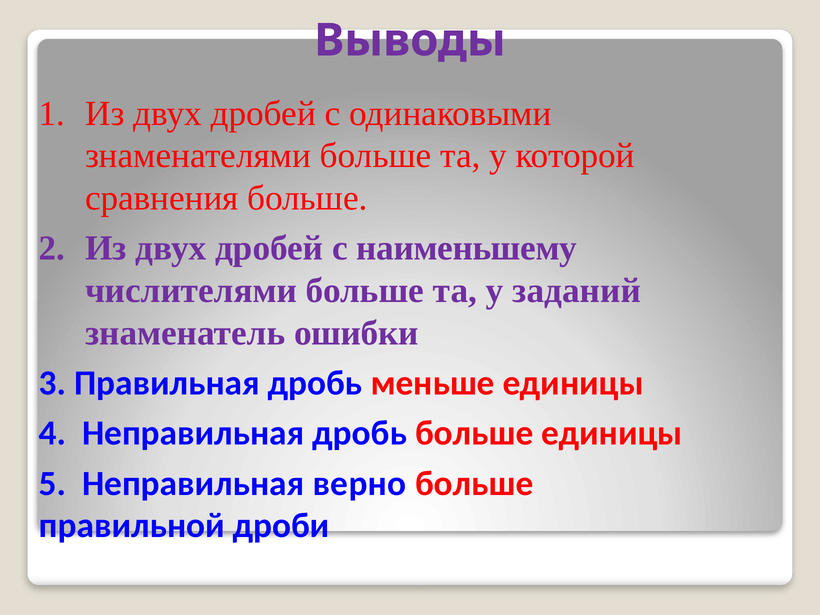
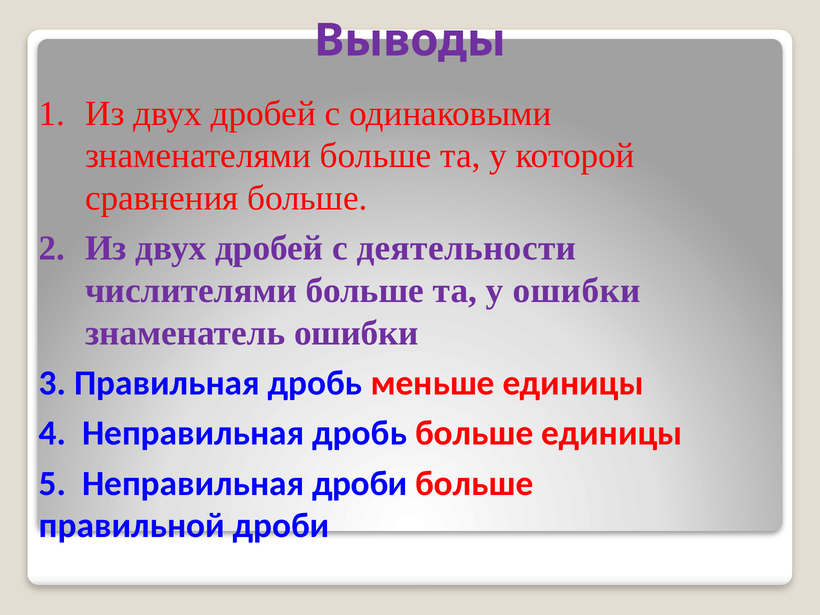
наименьшему: наименьшему -> деятельности (466, 248)
у заданий: заданий -> ошибки (577, 291)
Неправильная верно: верно -> дроби (360, 483)
